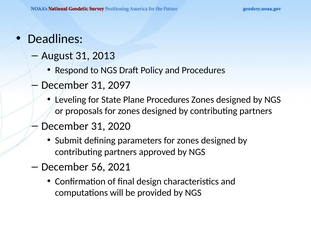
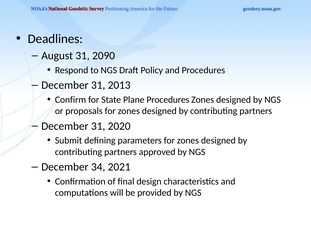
2013: 2013 -> 2090 (104, 56)
2097: 2097 -> 2013 (119, 85)
Leveling: Leveling -> Confirm (71, 99)
56: 56 -> 34 (98, 166)
